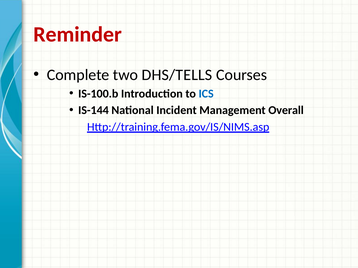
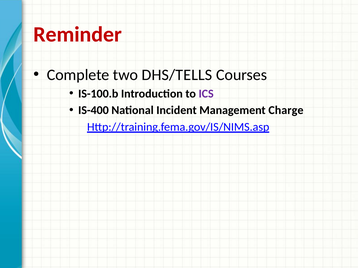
ICS colour: blue -> purple (206, 94)
IS-144: IS-144 -> IS-400 (93, 110)
Overall: Overall -> Charge (286, 110)
